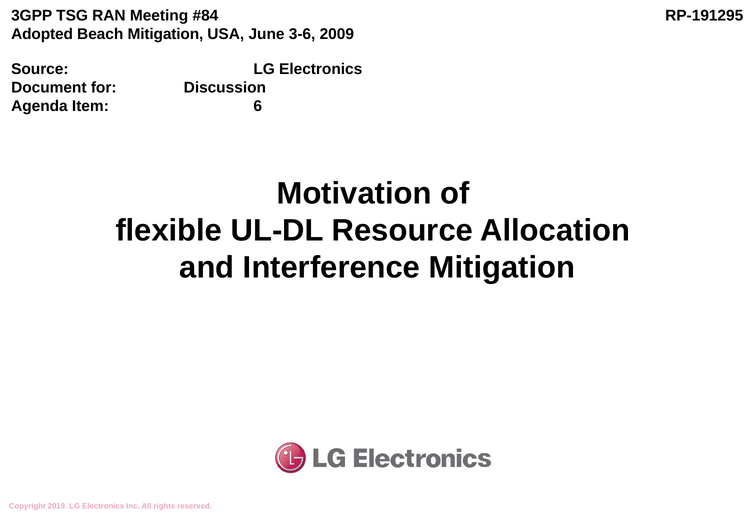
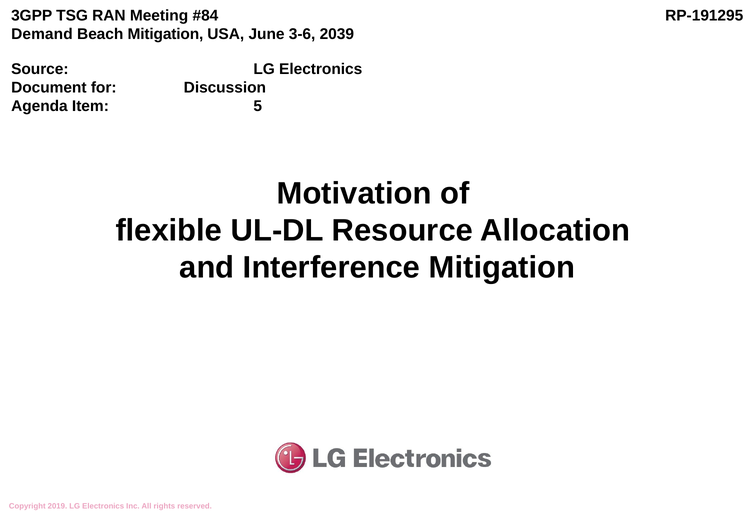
Adopted: Adopted -> Demand (42, 34)
2009: 2009 -> 2039 (337, 34)
6: 6 -> 5 (258, 106)
